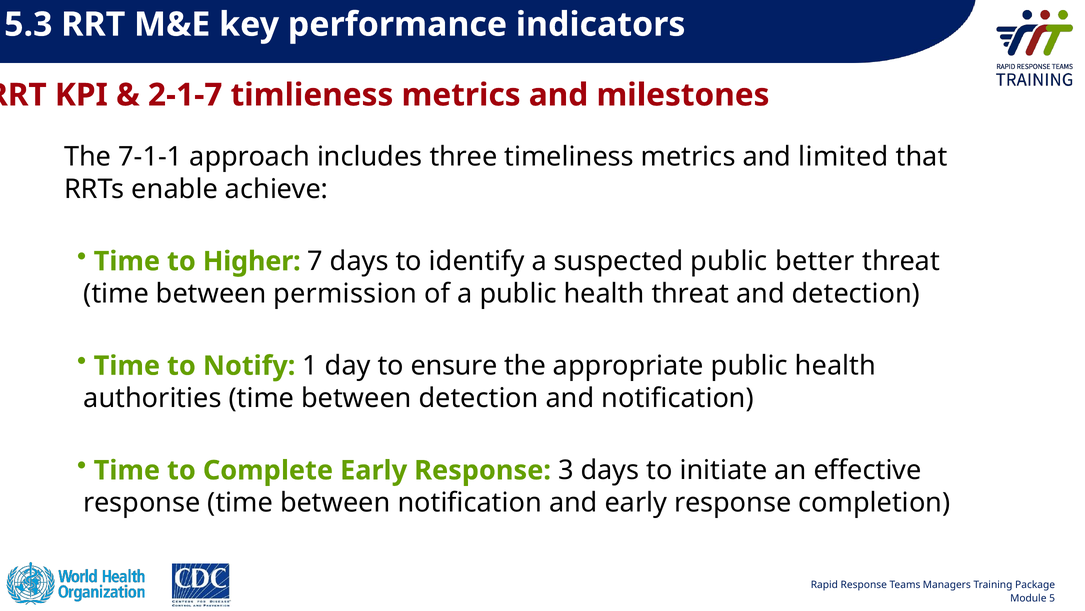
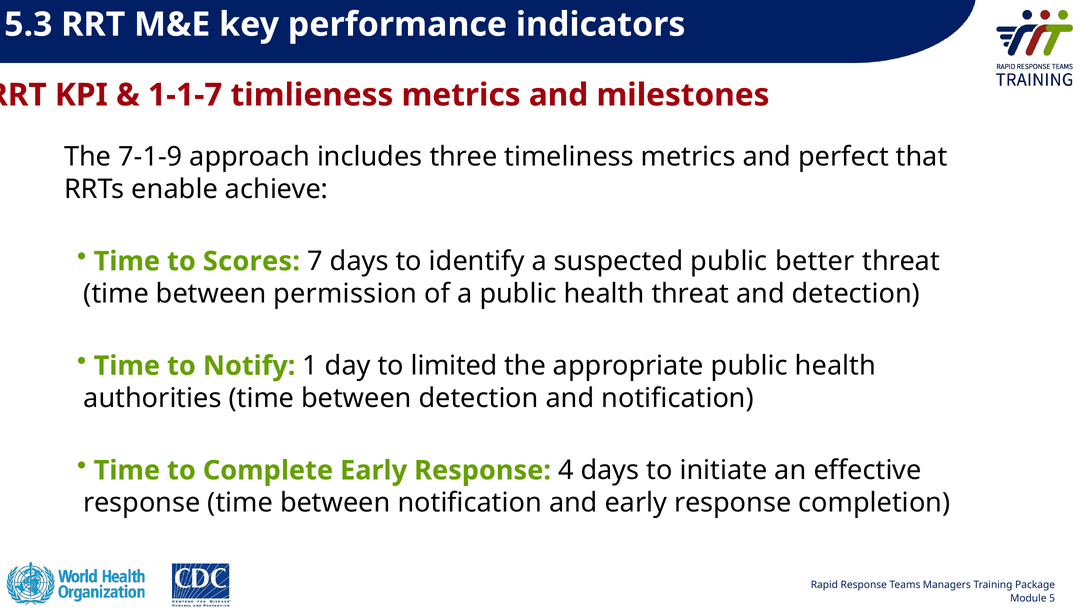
2-1-7: 2-1-7 -> 1-1-7 (185, 95)
7-1-1: 7-1-1 -> 7-1-9 (150, 157)
limited: limited -> perfect (844, 157)
Higher: Higher -> Scores (251, 261)
ensure: ensure -> limited (454, 365)
3: 3 -> 4 (566, 470)
